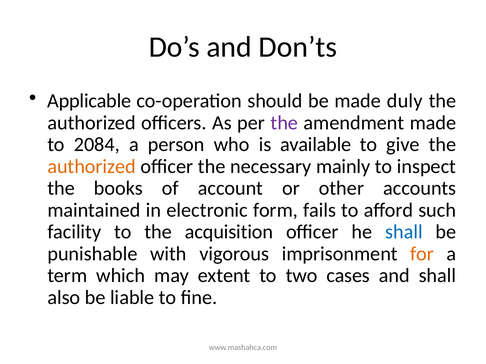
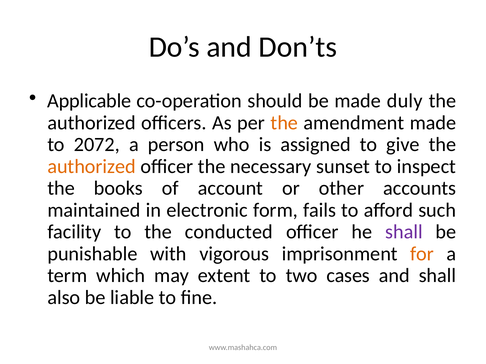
the colour: purple -> orange (284, 123)
2084: 2084 -> 2072 (97, 145)
available: available -> assigned (316, 145)
mainly: mainly -> sunset (343, 167)
acquisition: acquisition -> conducted (229, 232)
shall colour: blue -> purple (404, 232)
